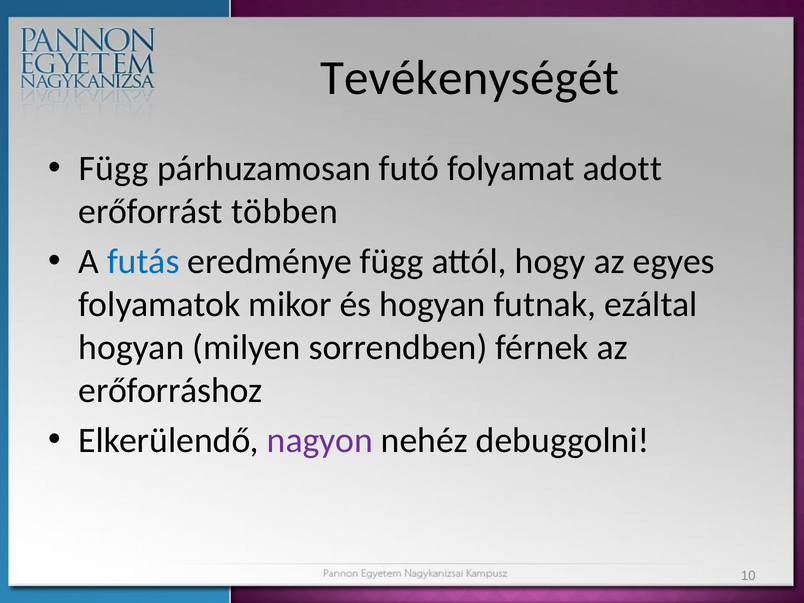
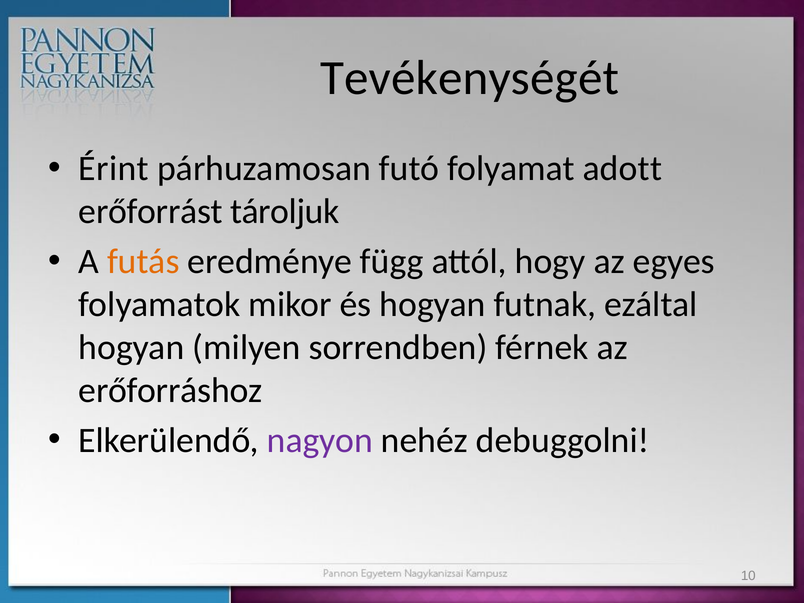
Függ: Függ -> Érint (114, 169)
többen: többen -> tároljuk (285, 212)
futás colour: blue -> orange (143, 262)
